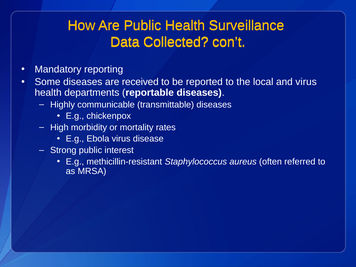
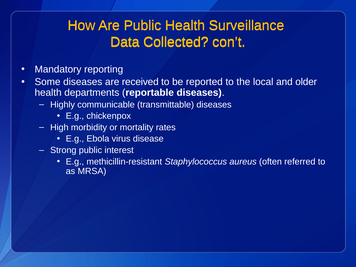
and virus: virus -> older (306, 82)
